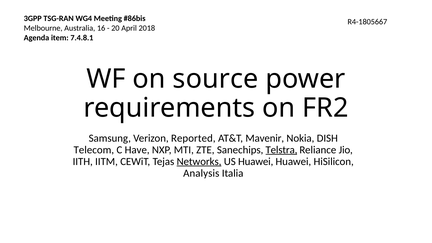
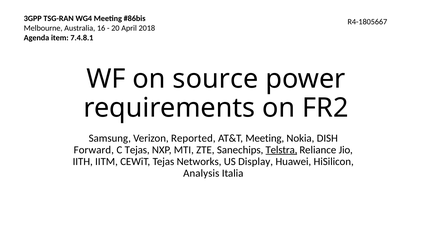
AT&T Mavenir: Mavenir -> Meeting (265, 138)
Telecom: Telecom -> Forward (94, 150)
C Have: Have -> Tejas (137, 150)
Networks underline: present -> none (199, 161)
US Huawei: Huawei -> Display (256, 161)
